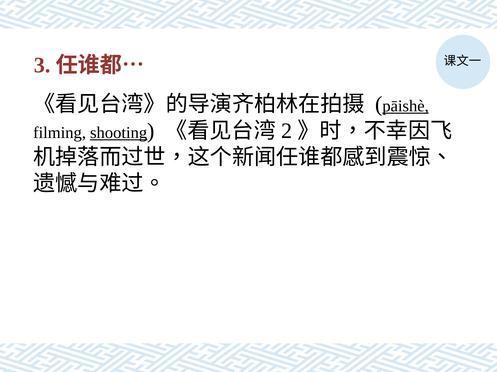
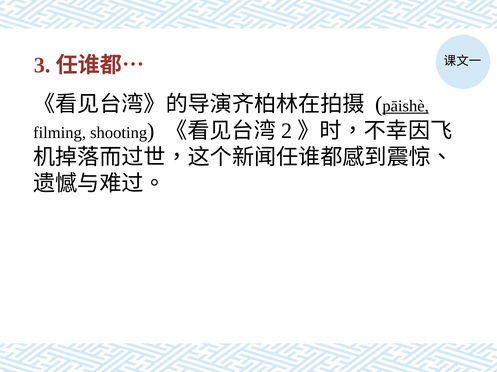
shooting underline: present -> none (119, 133)
